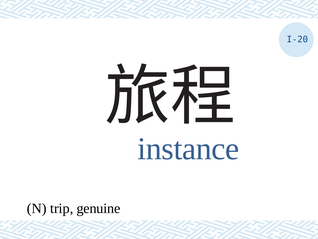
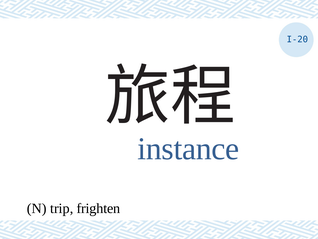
genuine: genuine -> frighten (98, 208)
